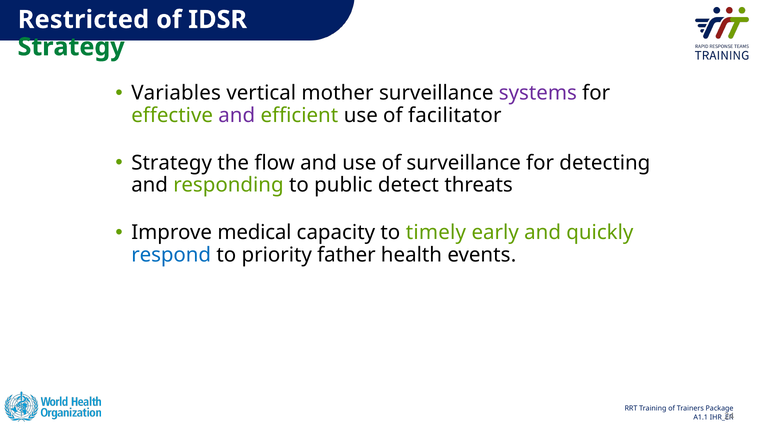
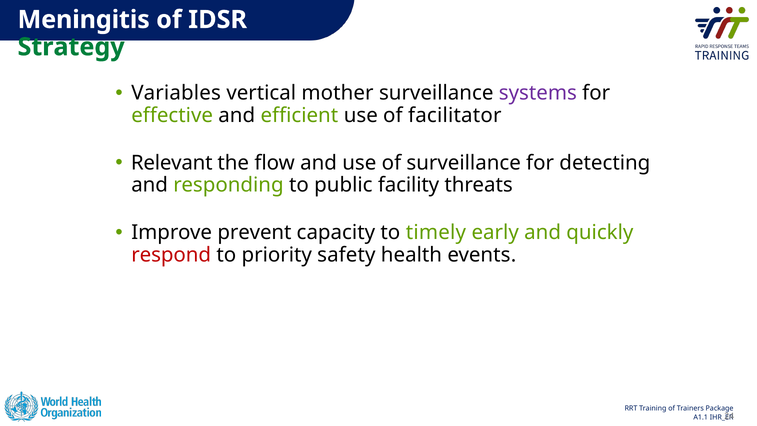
Restricted: Restricted -> Meningitis (84, 20)
and colour: purple -> black (237, 115)
Strategy: Strategy -> Relevant (172, 163)
detect: detect -> facility (409, 185)
medical: medical -> prevent (254, 233)
respond colour: blue -> red (171, 255)
father: father -> safety (346, 255)
